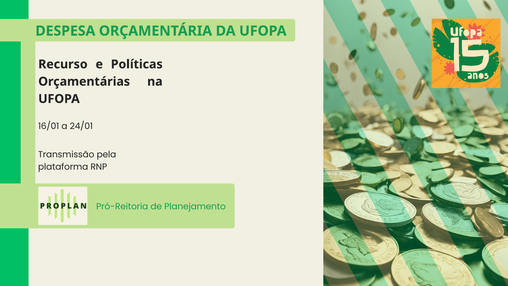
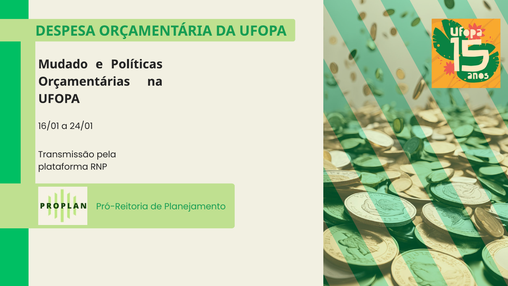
Recurso: Recurso -> Mudado (63, 64)
